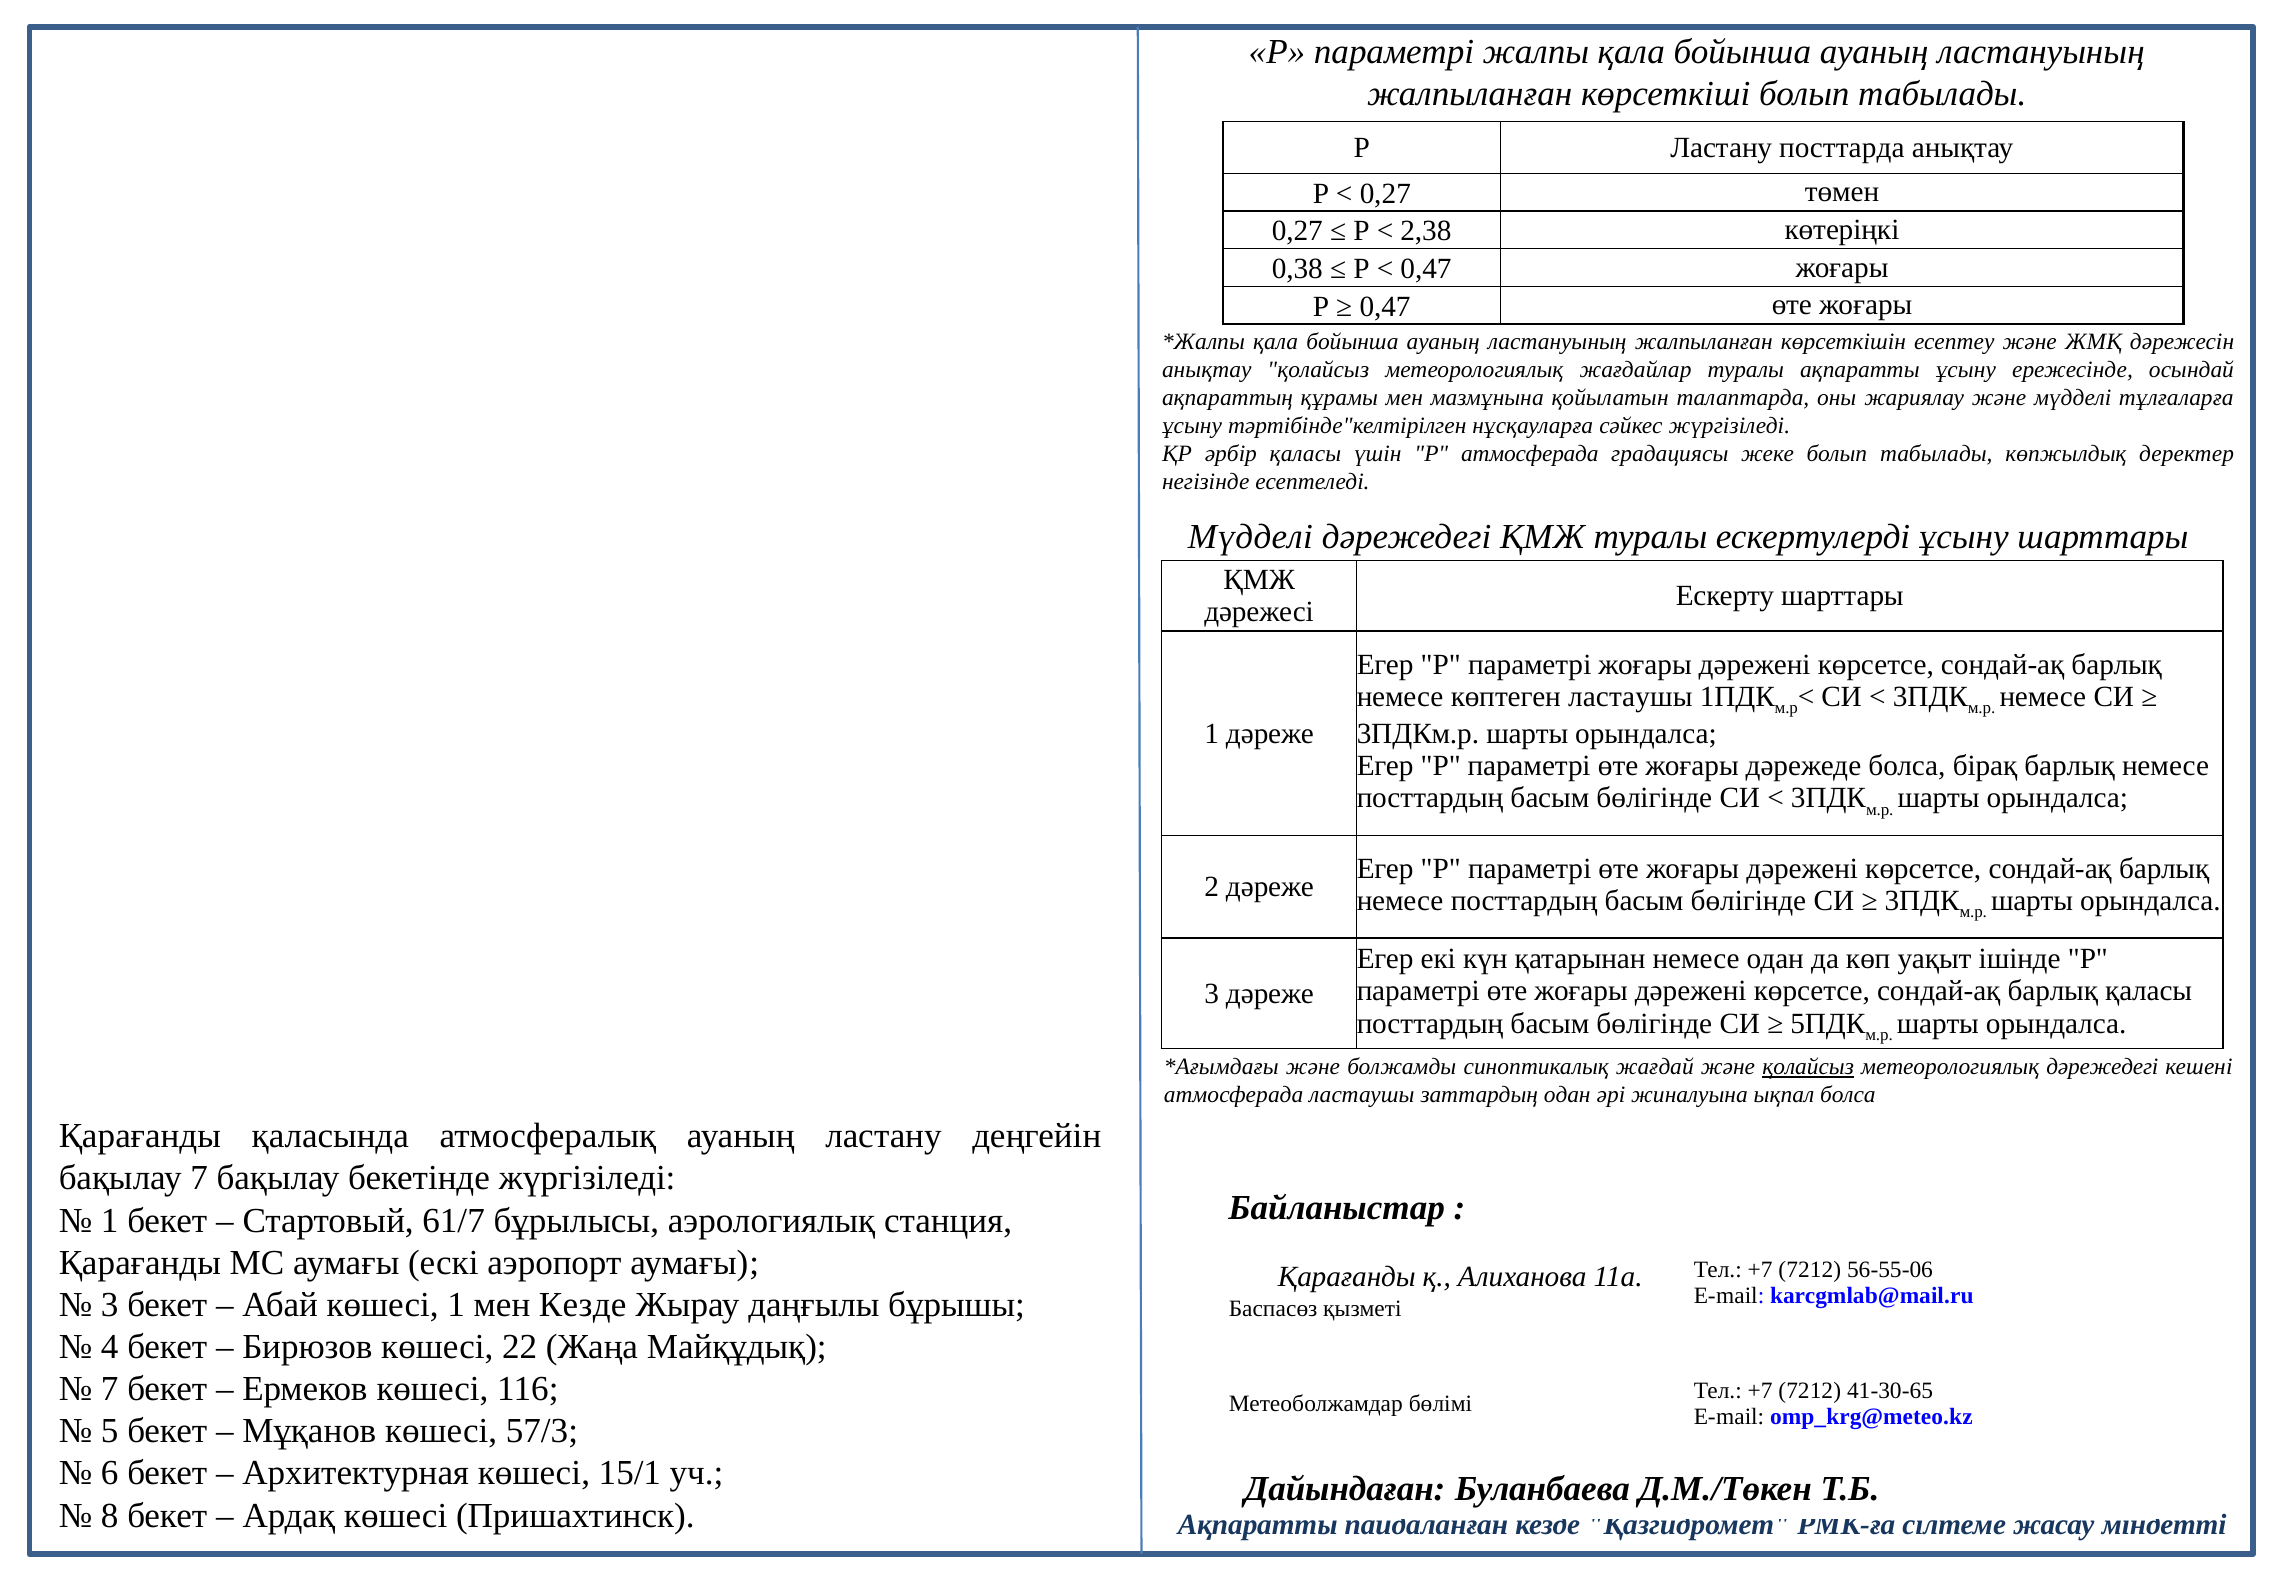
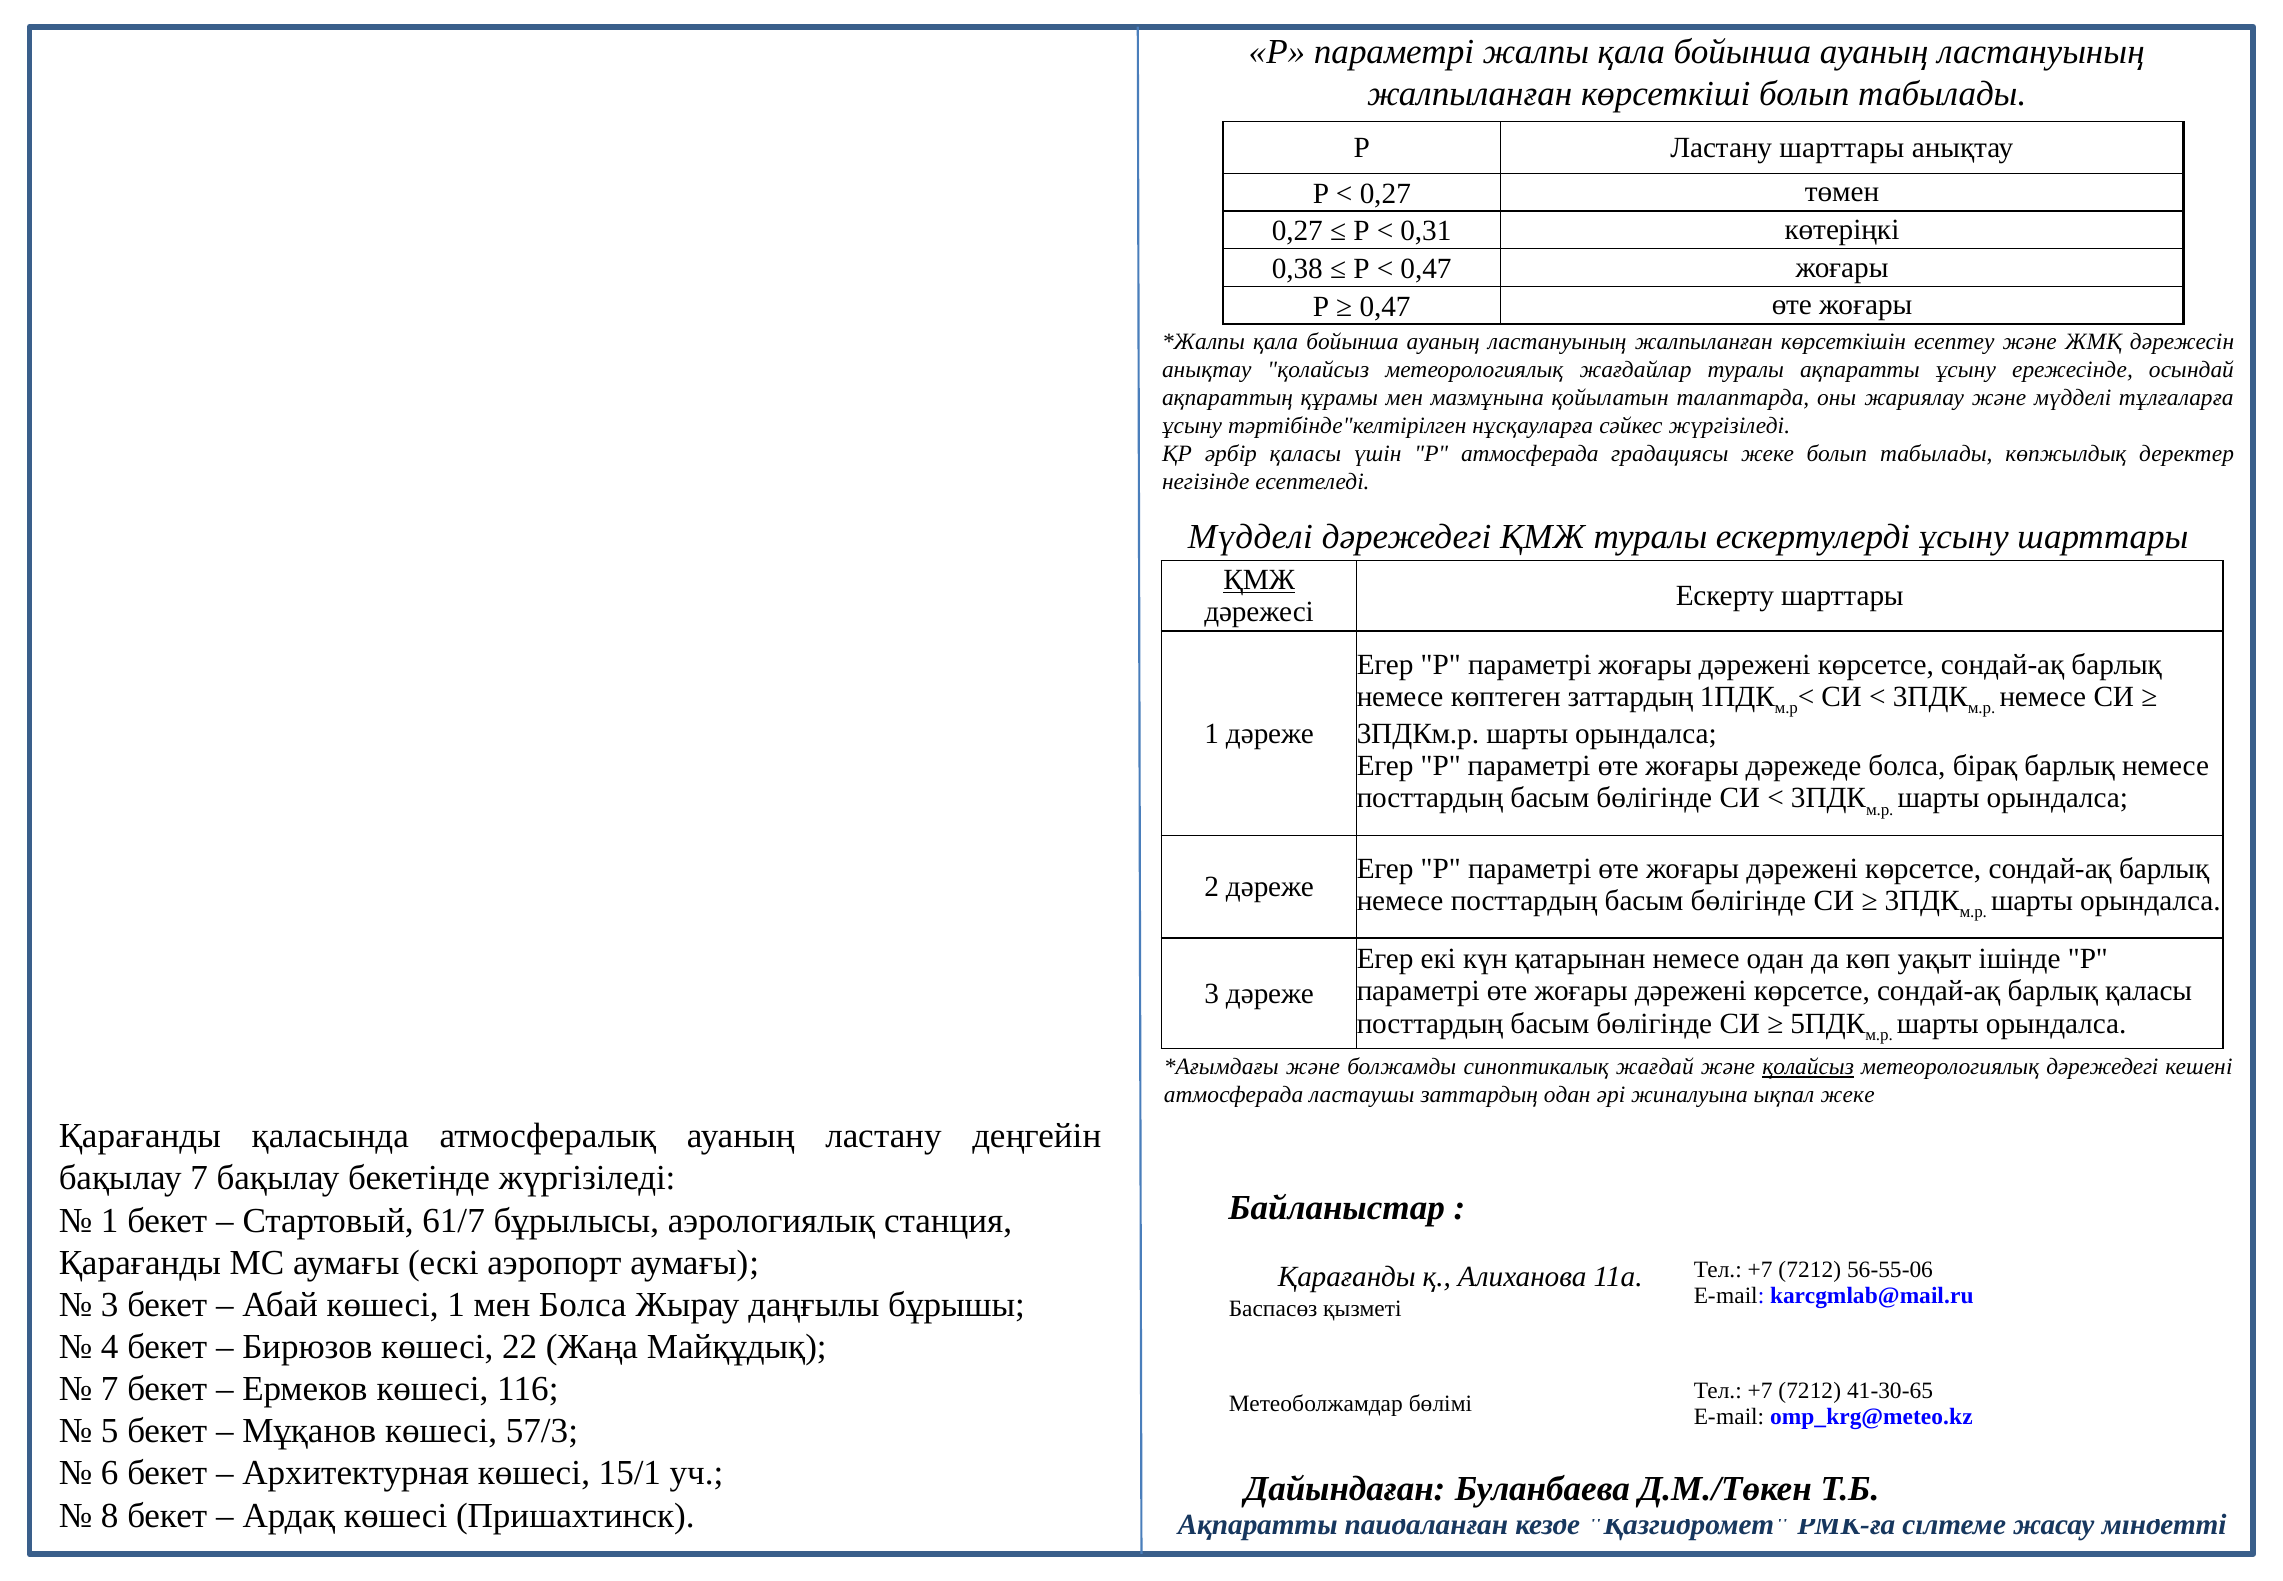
Ластану посттарда: посттарда -> шарттары (1842, 148)
2,38: 2,38 -> 0,31 (1426, 231)
ҚМЖ underline: none -> present (1259, 580)
көптеген ластаушы: ластаушы -> заттардың (1631, 696)
ықпал болса: болса -> жеке (1848, 1095)
мен Кезде: Кезде -> Болса (583, 1304)
